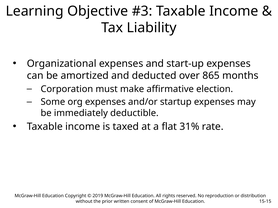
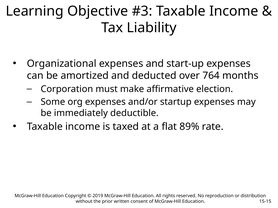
865: 865 -> 764 (211, 76)
31%: 31% -> 89% (189, 127)
